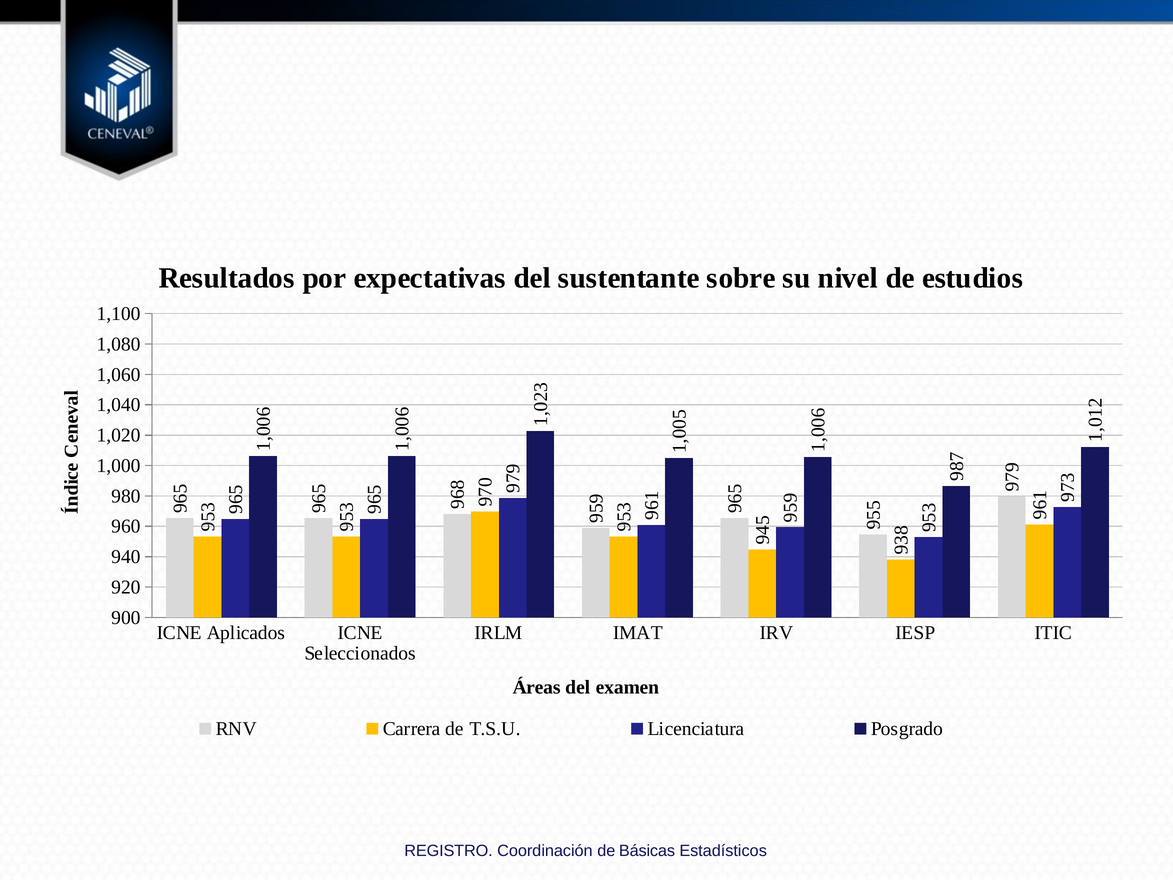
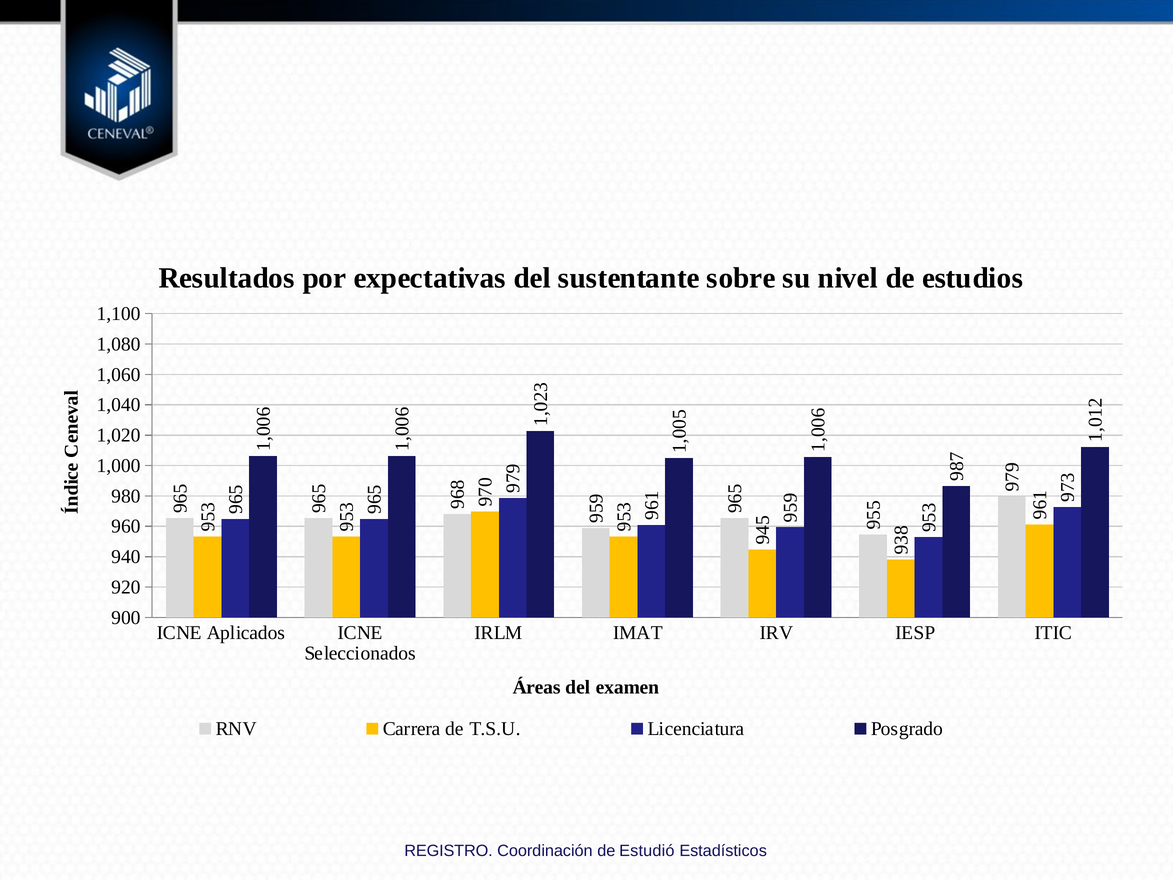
Básicas: Básicas -> Estudió (647, 851)
